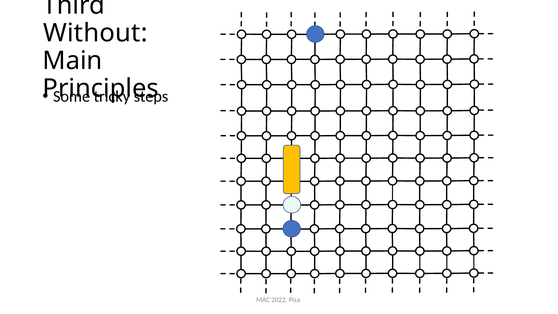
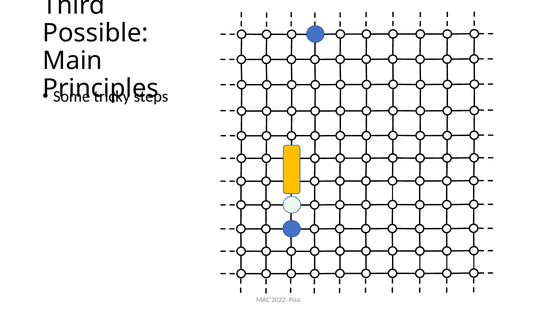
Without: Without -> Possible (95, 33)
